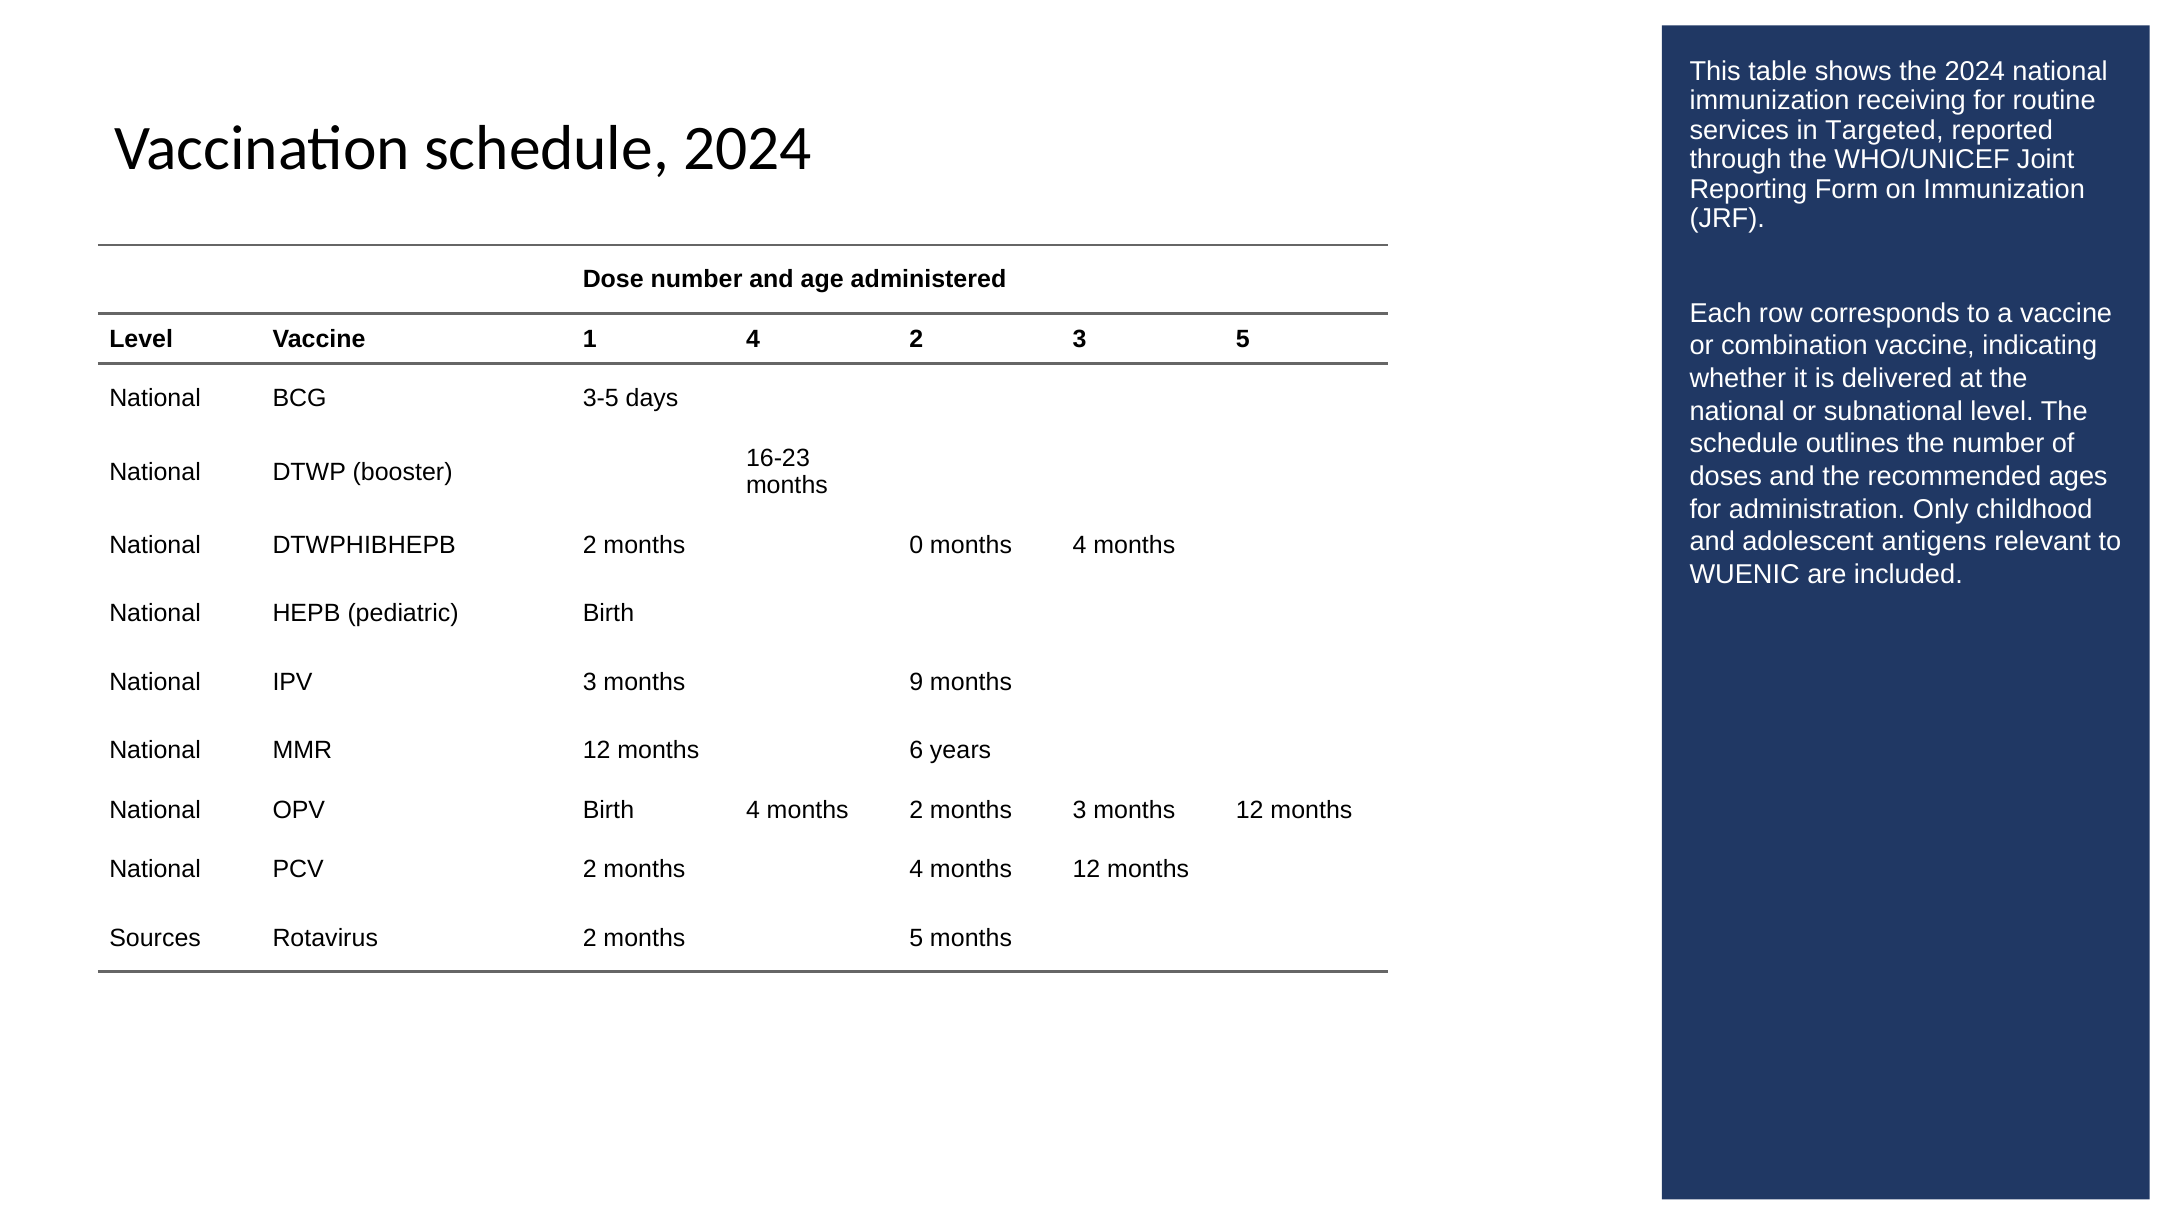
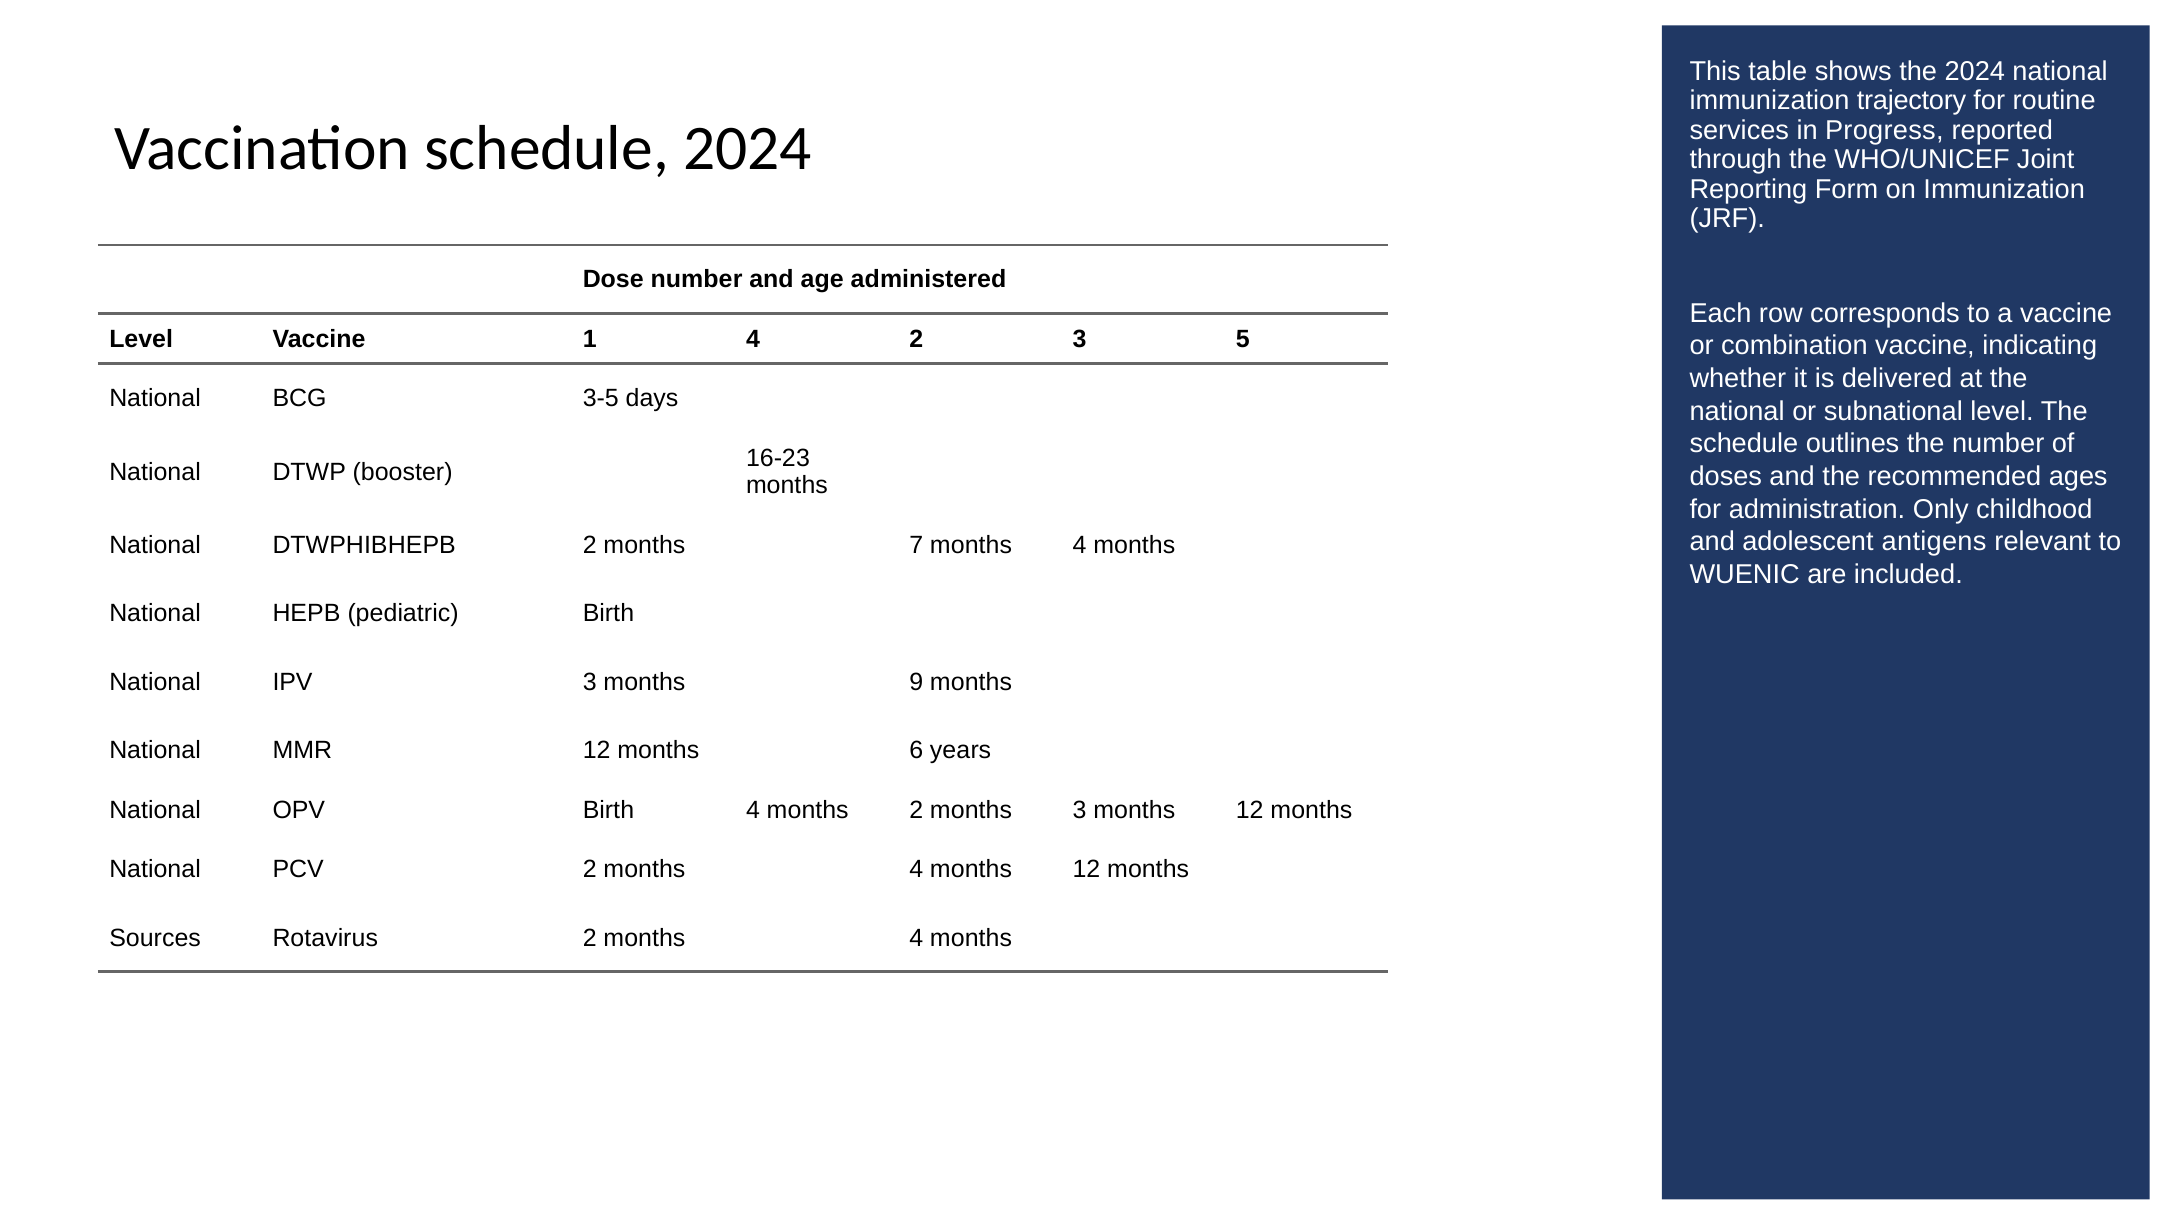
receiving: receiving -> trajectory (1912, 101)
Targeted: Targeted -> Progress (1884, 130)
0: 0 -> 7 (916, 545)
Rotavirus 2 months 5: 5 -> 4 (916, 937)
